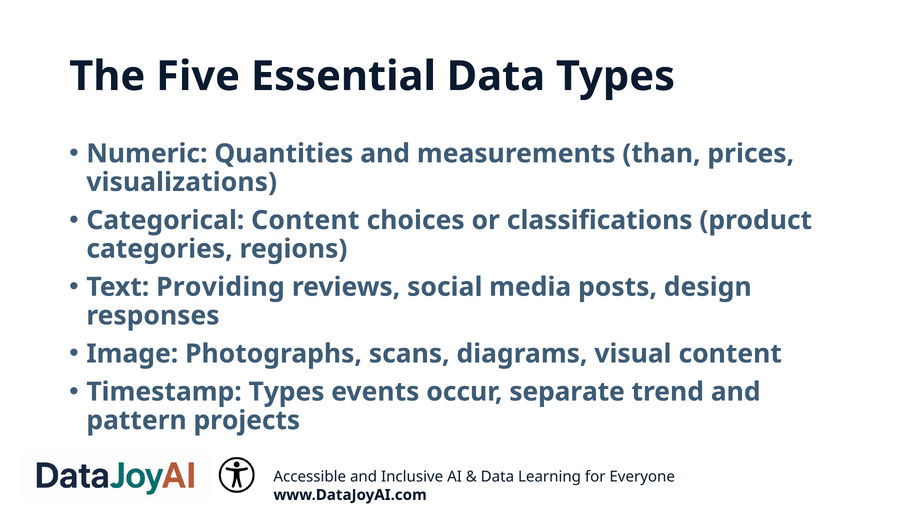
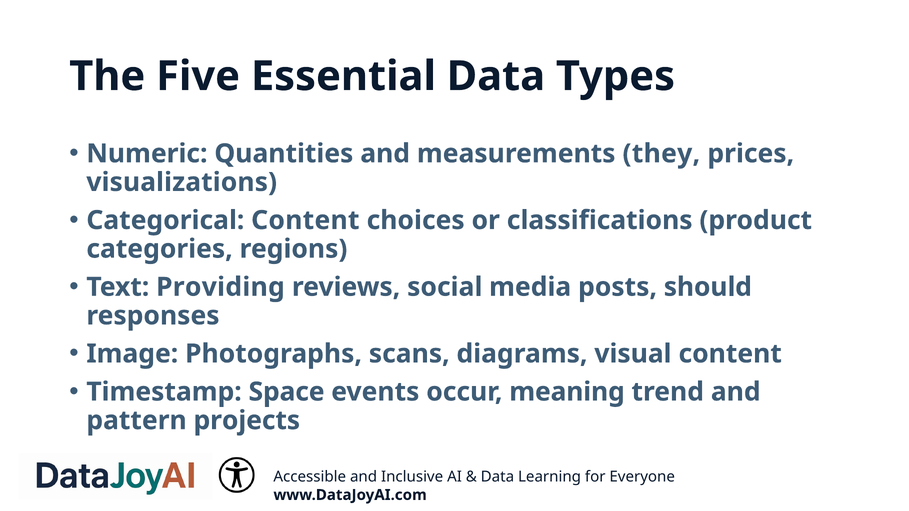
than: than -> they (661, 154)
design: design -> should (708, 287)
Timestamp Types: Types -> Space (287, 392)
separate: separate -> meaning (567, 392)
